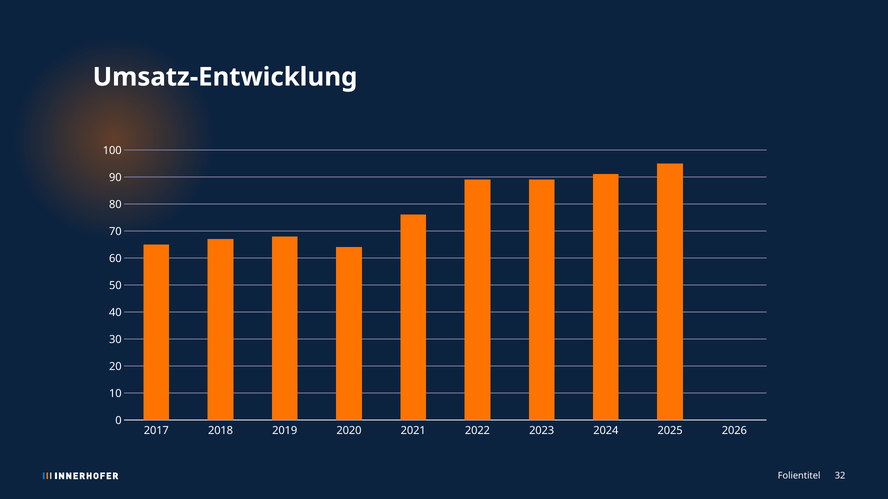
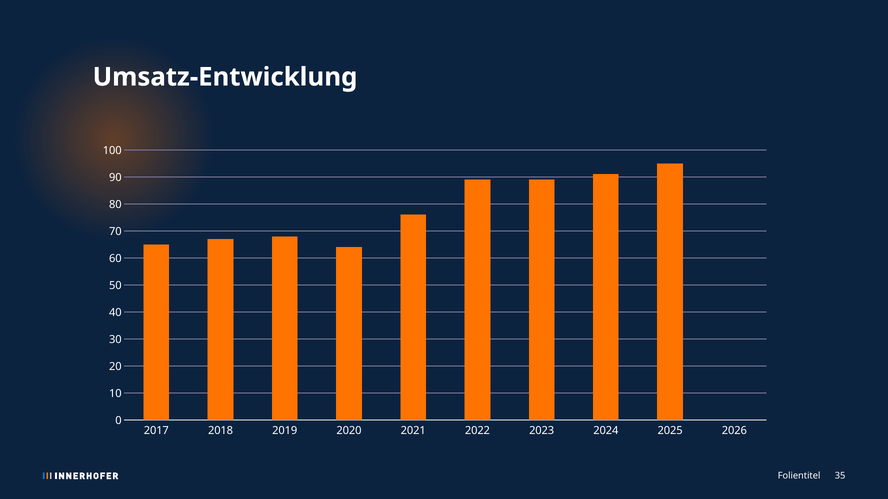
32: 32 -> 35 (840, 476)
